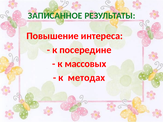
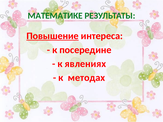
ЗАПИСАННОЕ: ЗАПИСАННОЕ -> МАТЕМАТИКЕ (55, 16)
Повышение underline: none -> present (53, 36)
массовых: массовых -> явлениях (85, 64)
